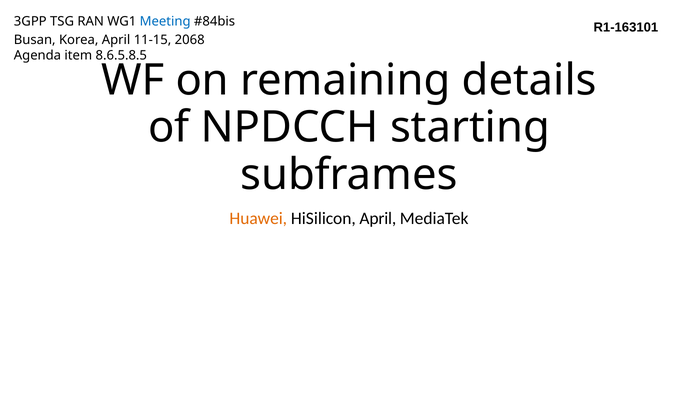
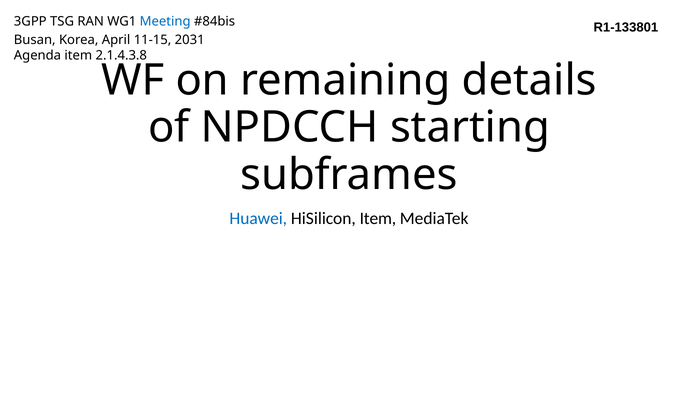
R1-163101: R1-163101 -> R1-133801 (626, 27)
2068: 2068 -> 2031 (190, 40)
8.6.5.8.5: 8.6.5.8.5 -> 2.1.4.3.8 (121, 55)
Huawei colour: orange -> blue (258, 218)
HiSilicon April: April -> Item (378, 218)
